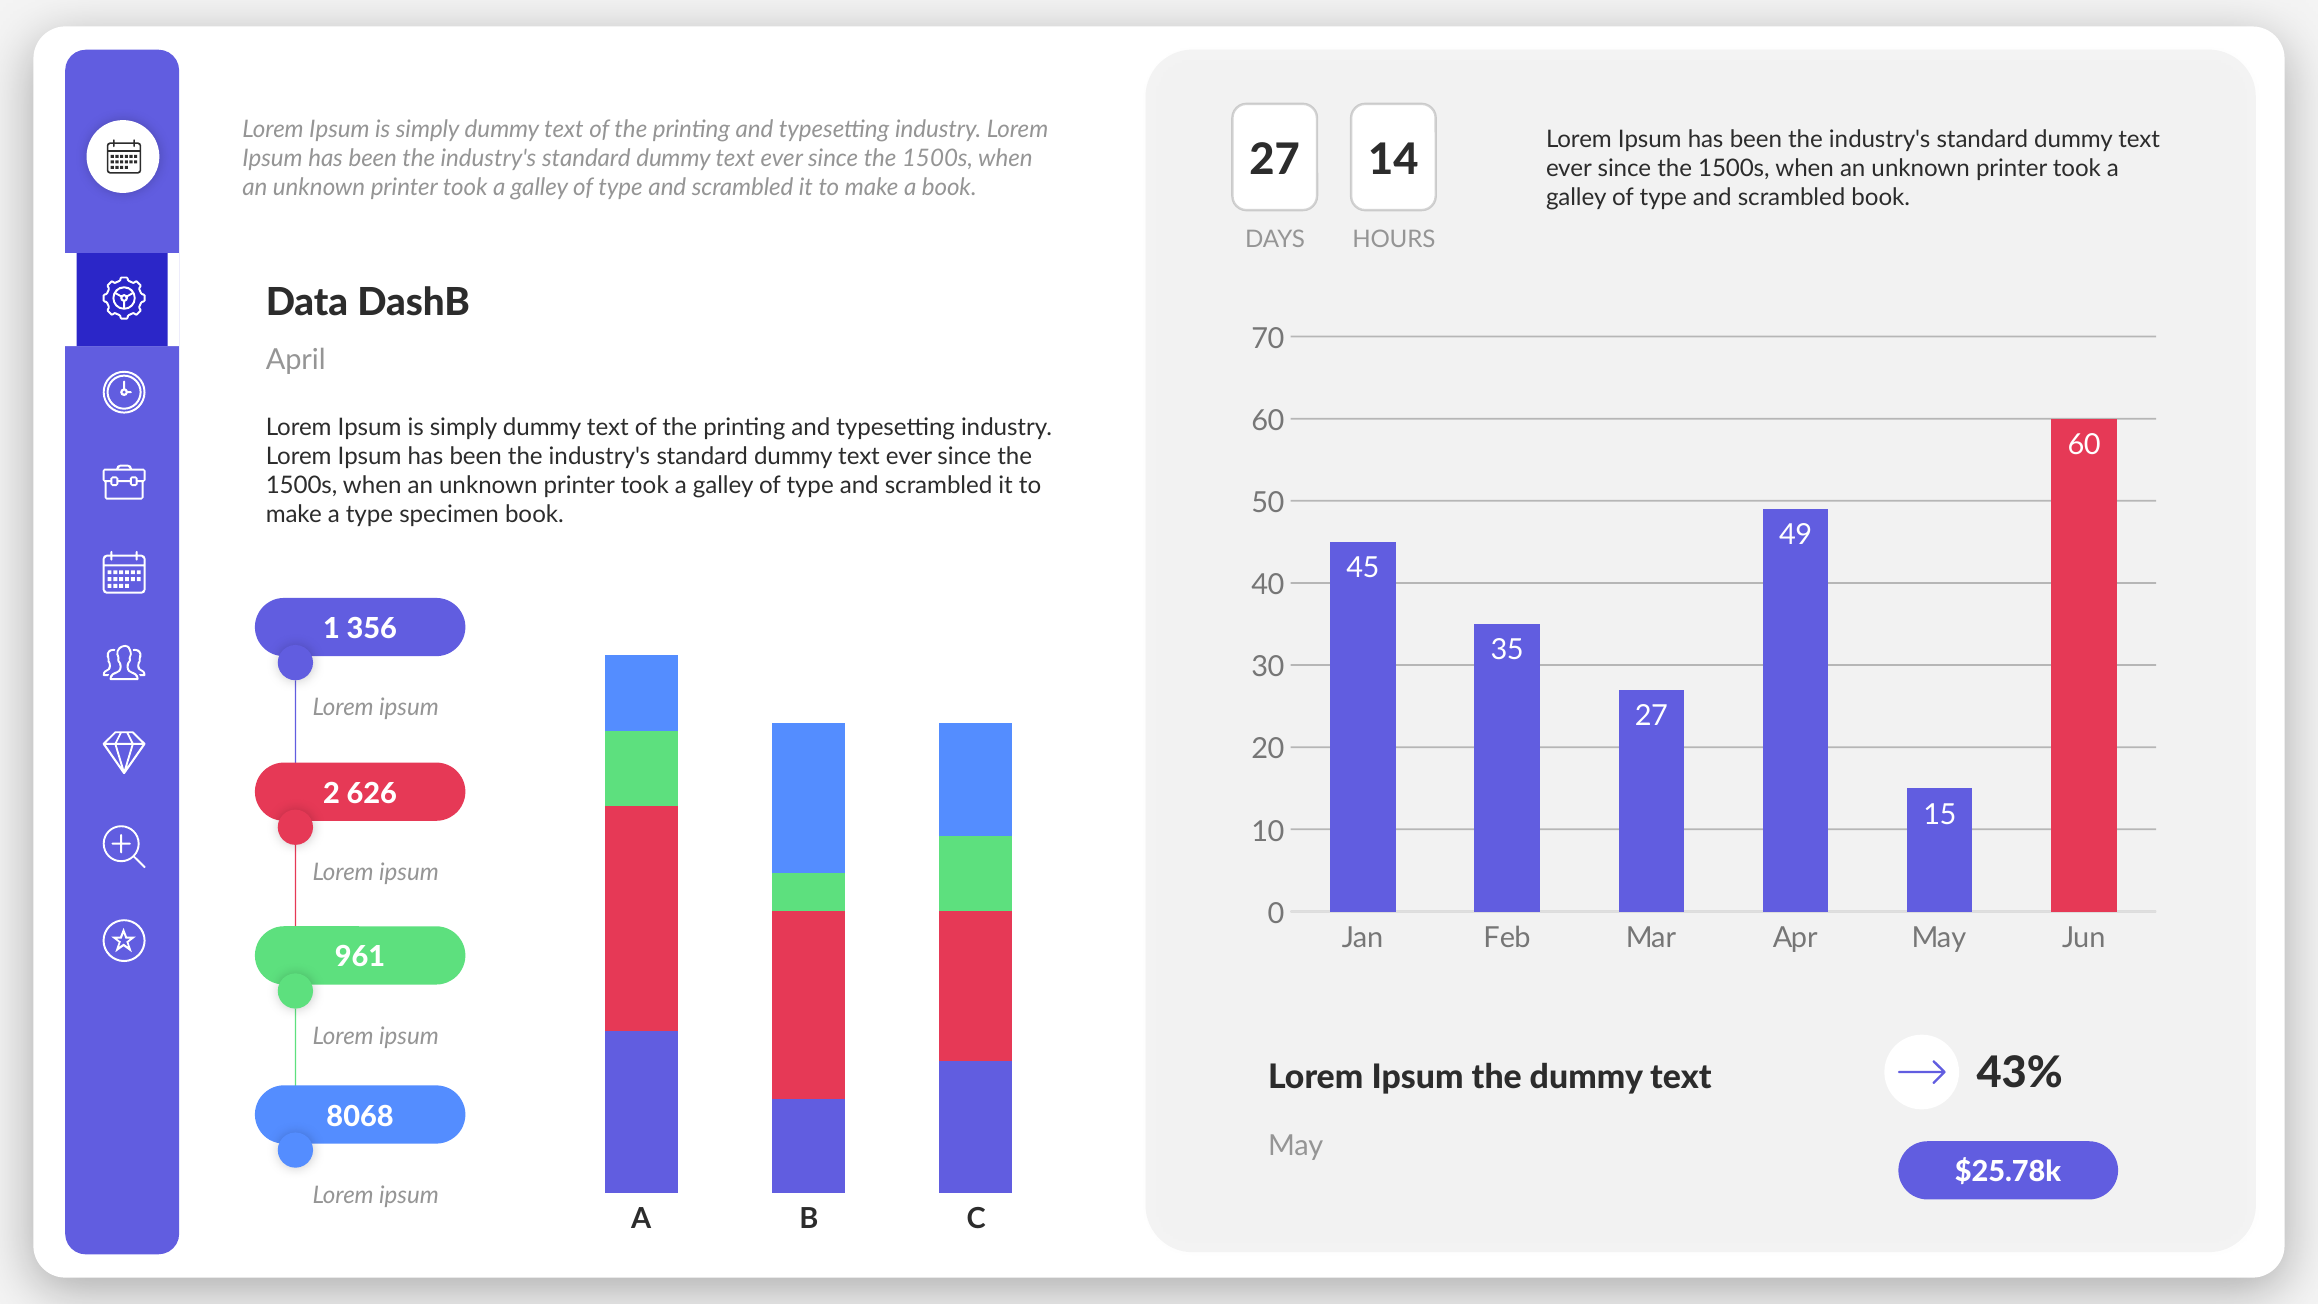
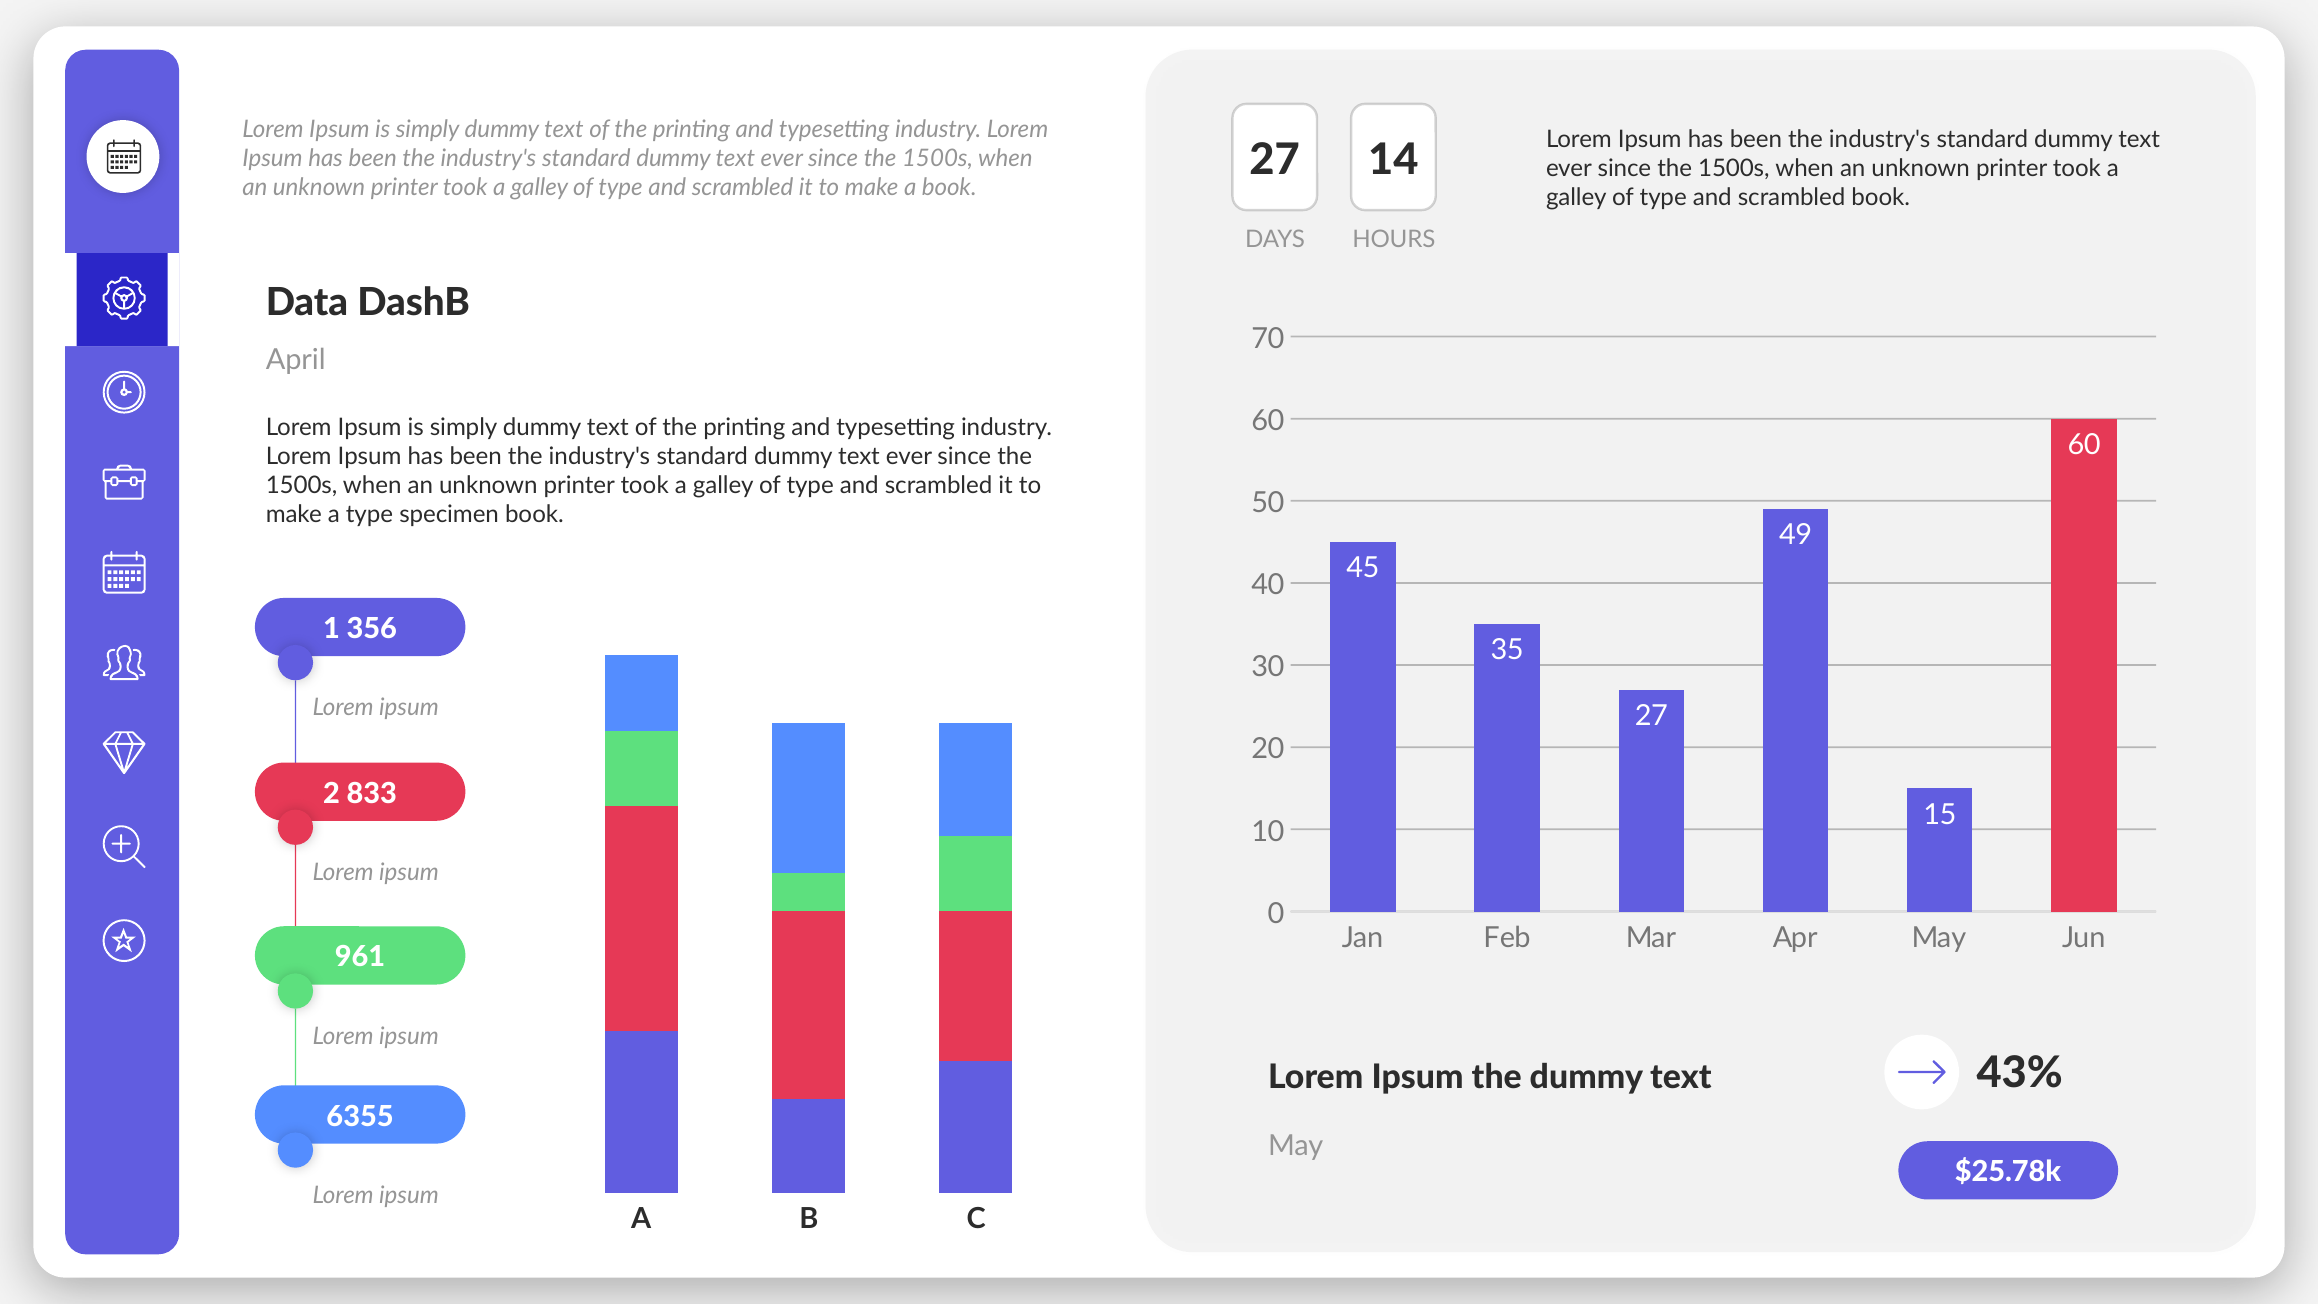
626: 626 -> 833 (372, 794)
8068: 8068 -> 6355 (360, 1116)
